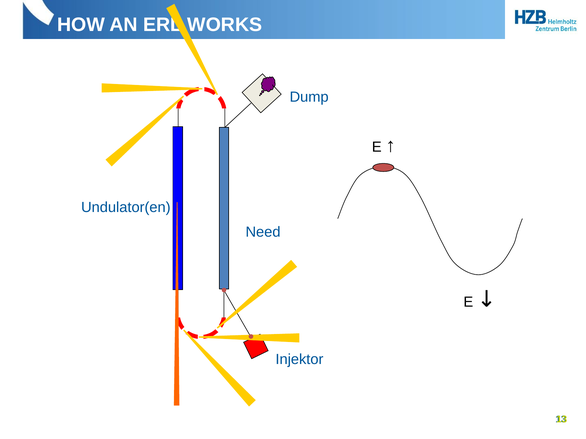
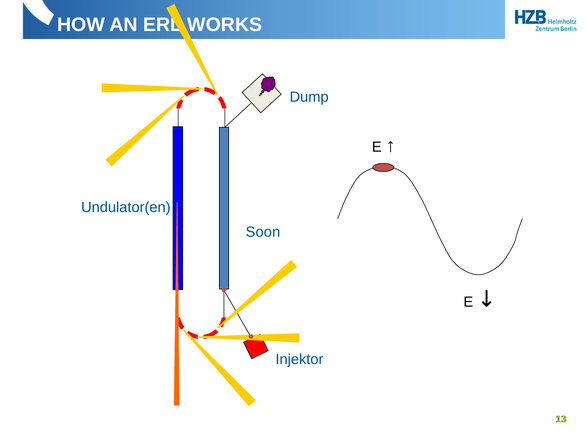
Need: Need -> Soon (263, 232)
